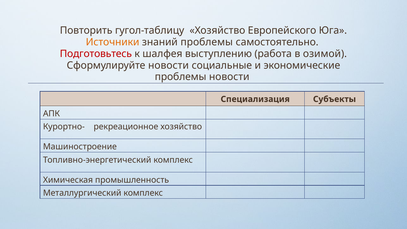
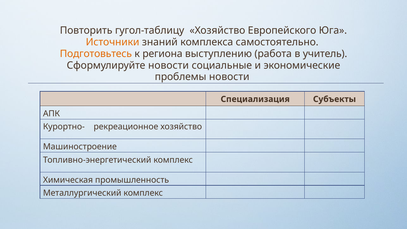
знаний проблемы: проблемы -> комплекса (207, 42)
Подготовьтесь colour: red -> orange (96, 54)
шалфея: шалфея -> региона (163, 54)
озимой: озимой -> учитель (325, 54)
